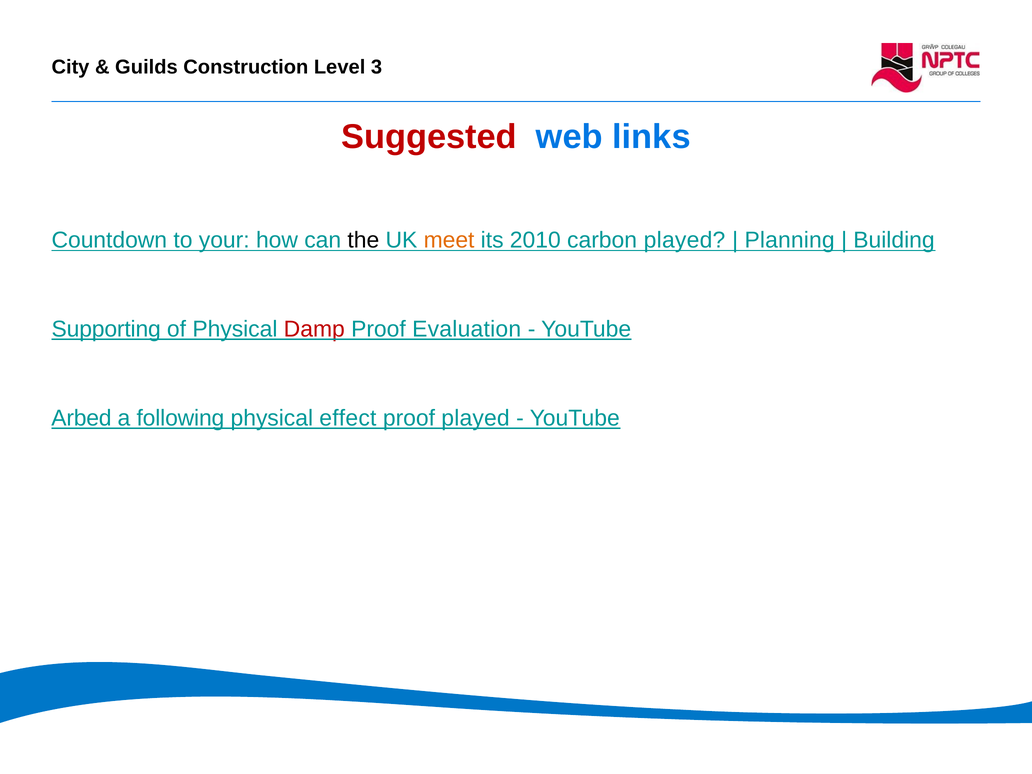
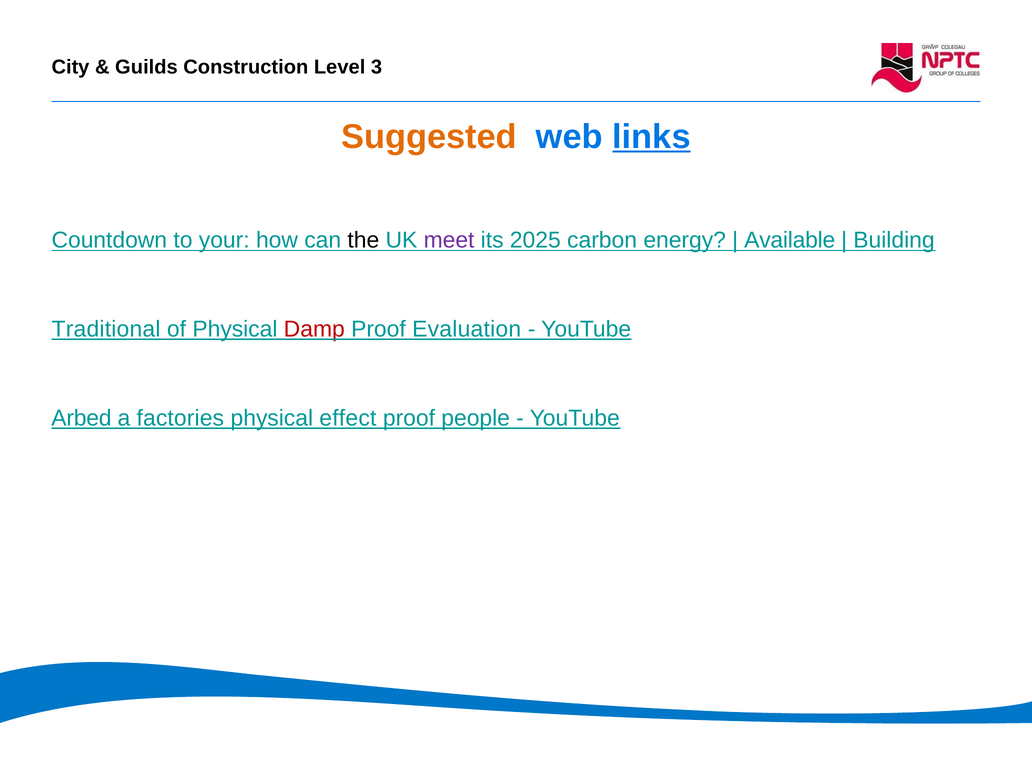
Suggested colour: red -> orange (429, 137)
links underline: none -> present (652, 137)
meet colour: orange -> purple (449, 240)
2010: 2010 -> 2025 (535, 240)
carbon played: played -> energy (685, 240)
Planning: Planning -> Available (790, 240)
Supporting: Supporting -> Traditional (106, 329)
following: following -> factories (180, 418)
proof played: played -> people (476, 418)
